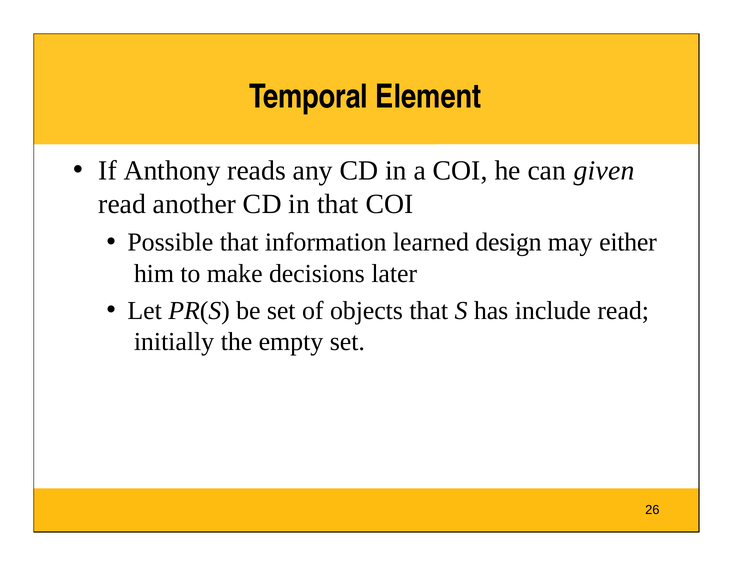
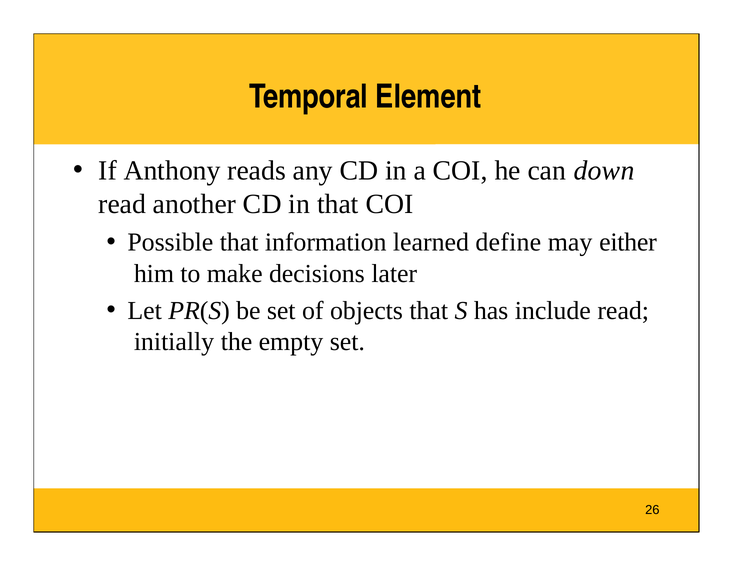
given: given -> down (604, 171)
design: design -> define (508, 243)
